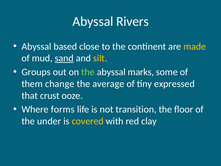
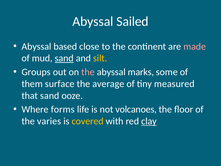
Rivers: Rivers -> Sailed (133, 21)
made colour: yellow -> pink (195, 46)
the colour: light green -> pink (88, 72)
change: change -> surface (60, 84)
expressed: expressed -> measured (174, 84)
that crust: crust -> sand (50, 95)
transition: transition -> volcanoes (136, 109)
under: under -> varies (49, 121)
clay underline: none -> present (149, 121)
